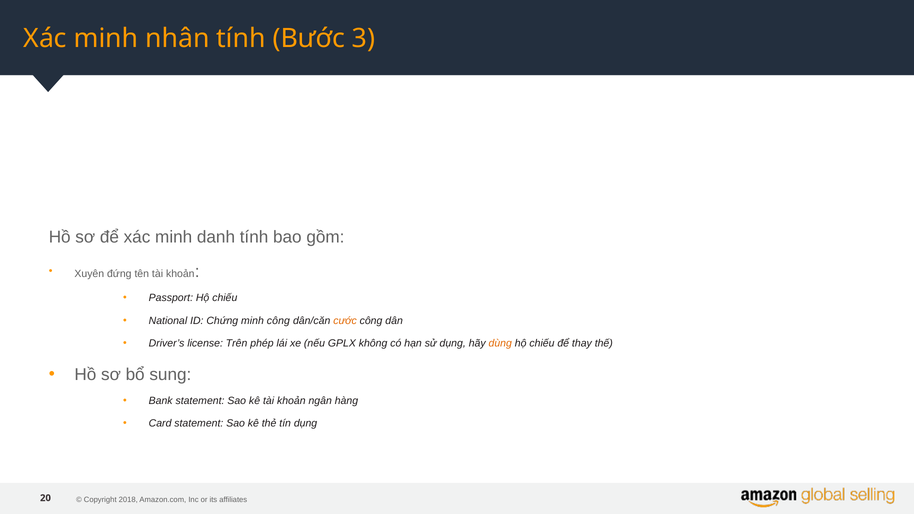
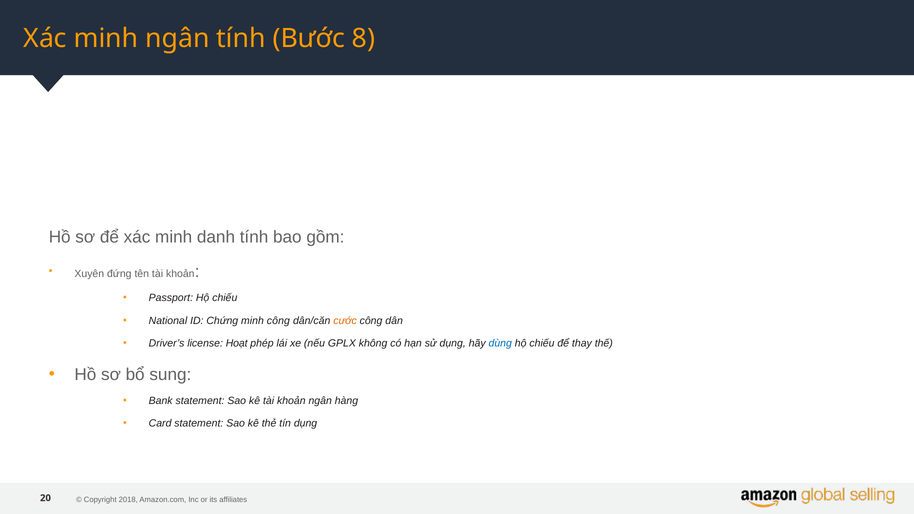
minh nhân: nhân -> ngân (177, 38)
3: 3 -> 8 (364, 38)
Trên: Trên -> Hoạt (237, 344)
dùng colour: orange -> blue (500, 344)
